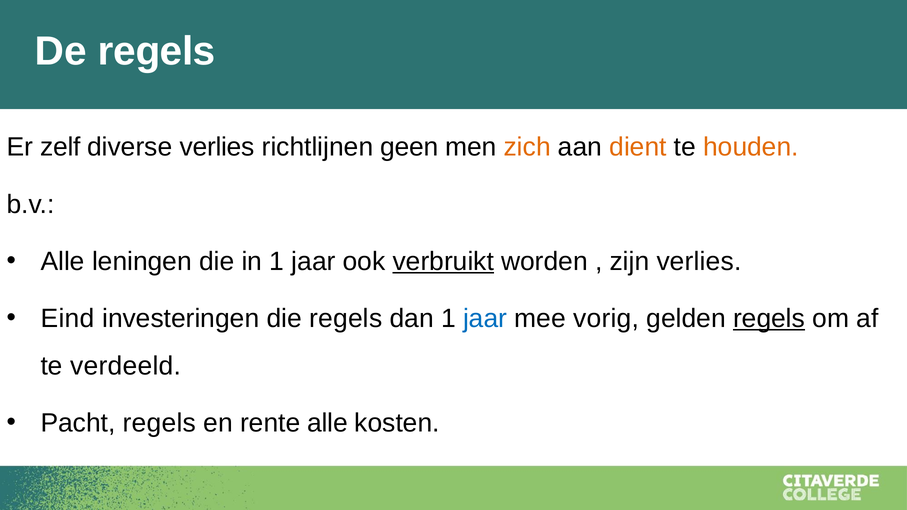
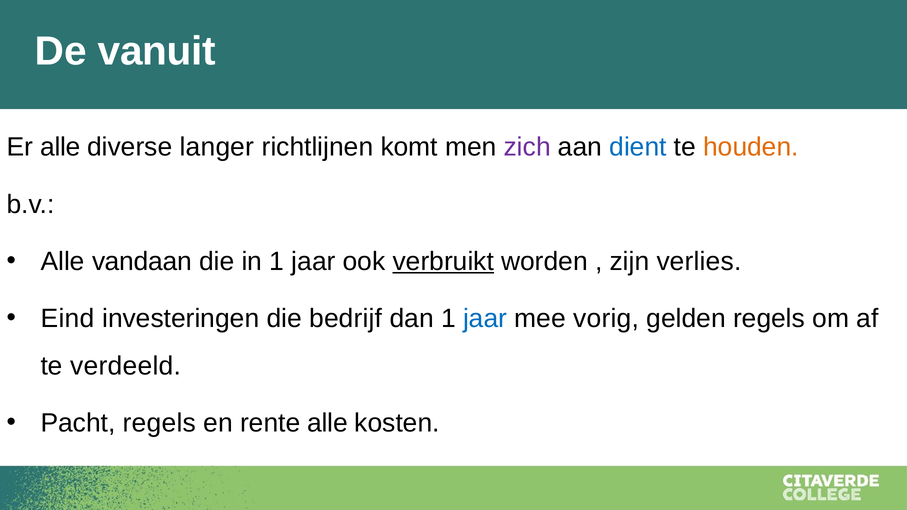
De regels: regels -> vanuit (157, 51)
Er zelf: zelf -> alle (60, 147)
diverse verlies: verlies -> langer (217, 147)
geen: geen -> komt (409, 147)
zich colour: orange -> purple (527, 147)
dient colour: orange -> blue (638, 147)
leningen: leningen -> vandaan (142, 261)
die regels: regels -> bedrijf (346, 319)
regels underline: present -> none (769, 319)
